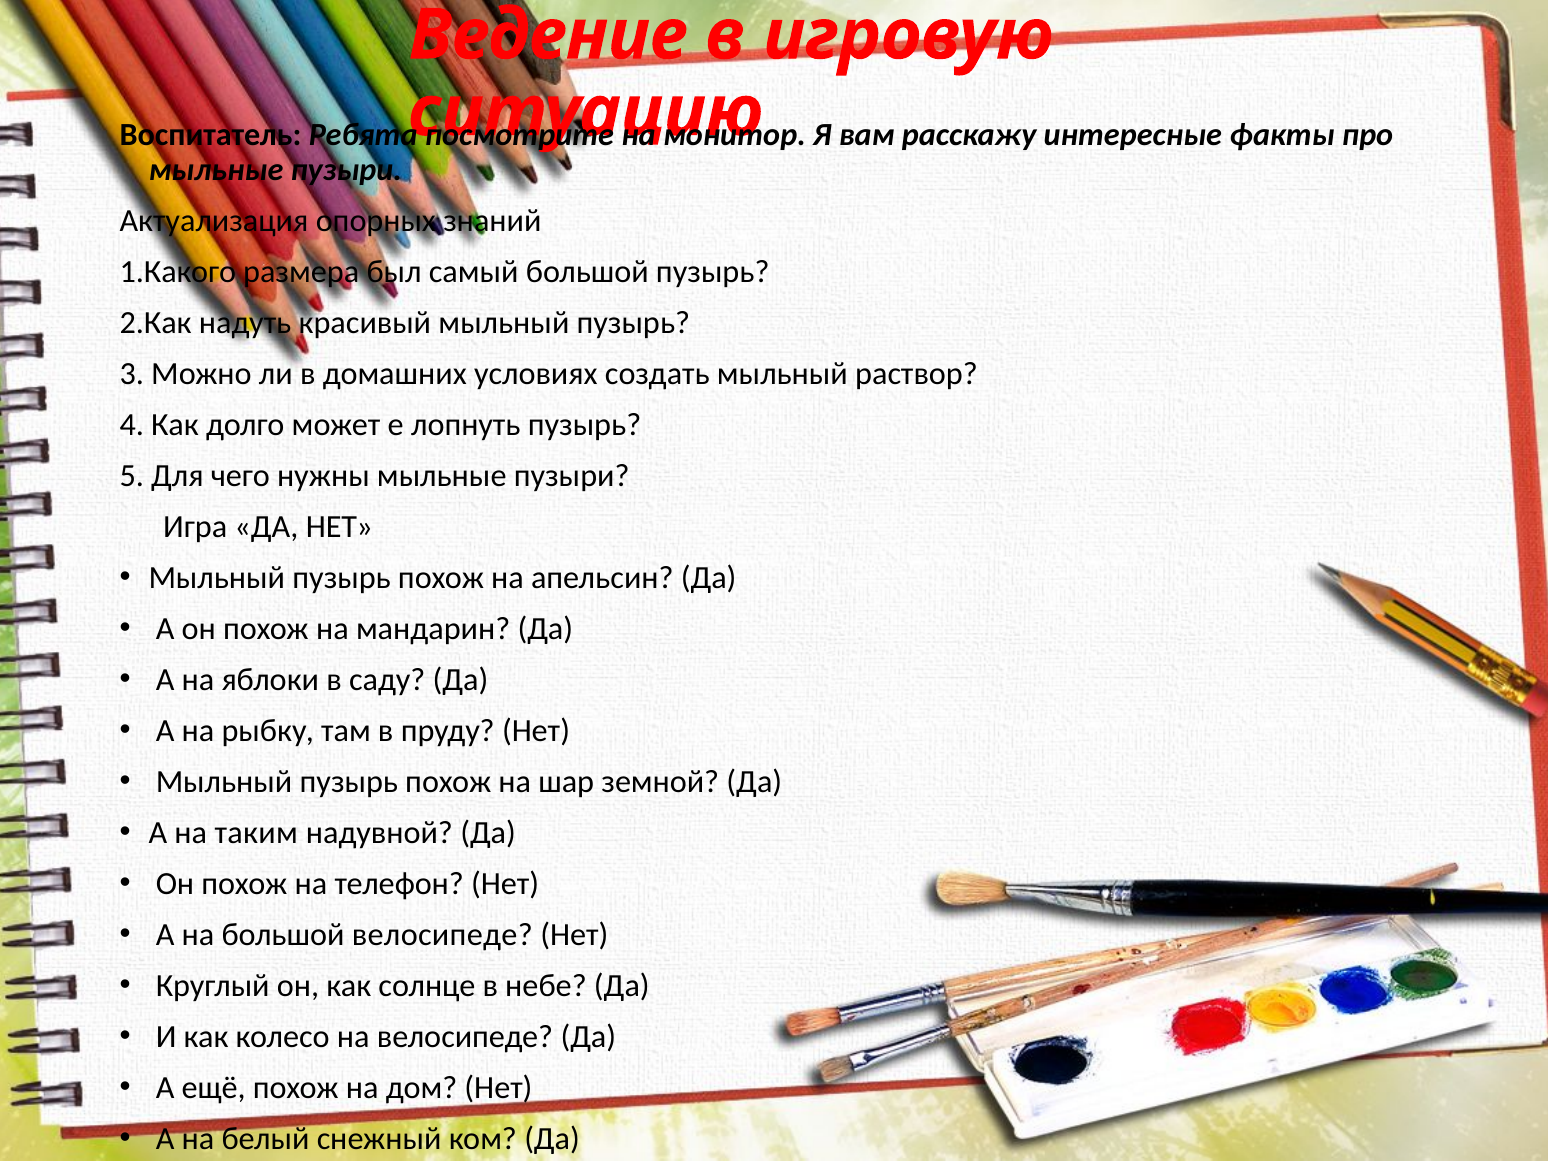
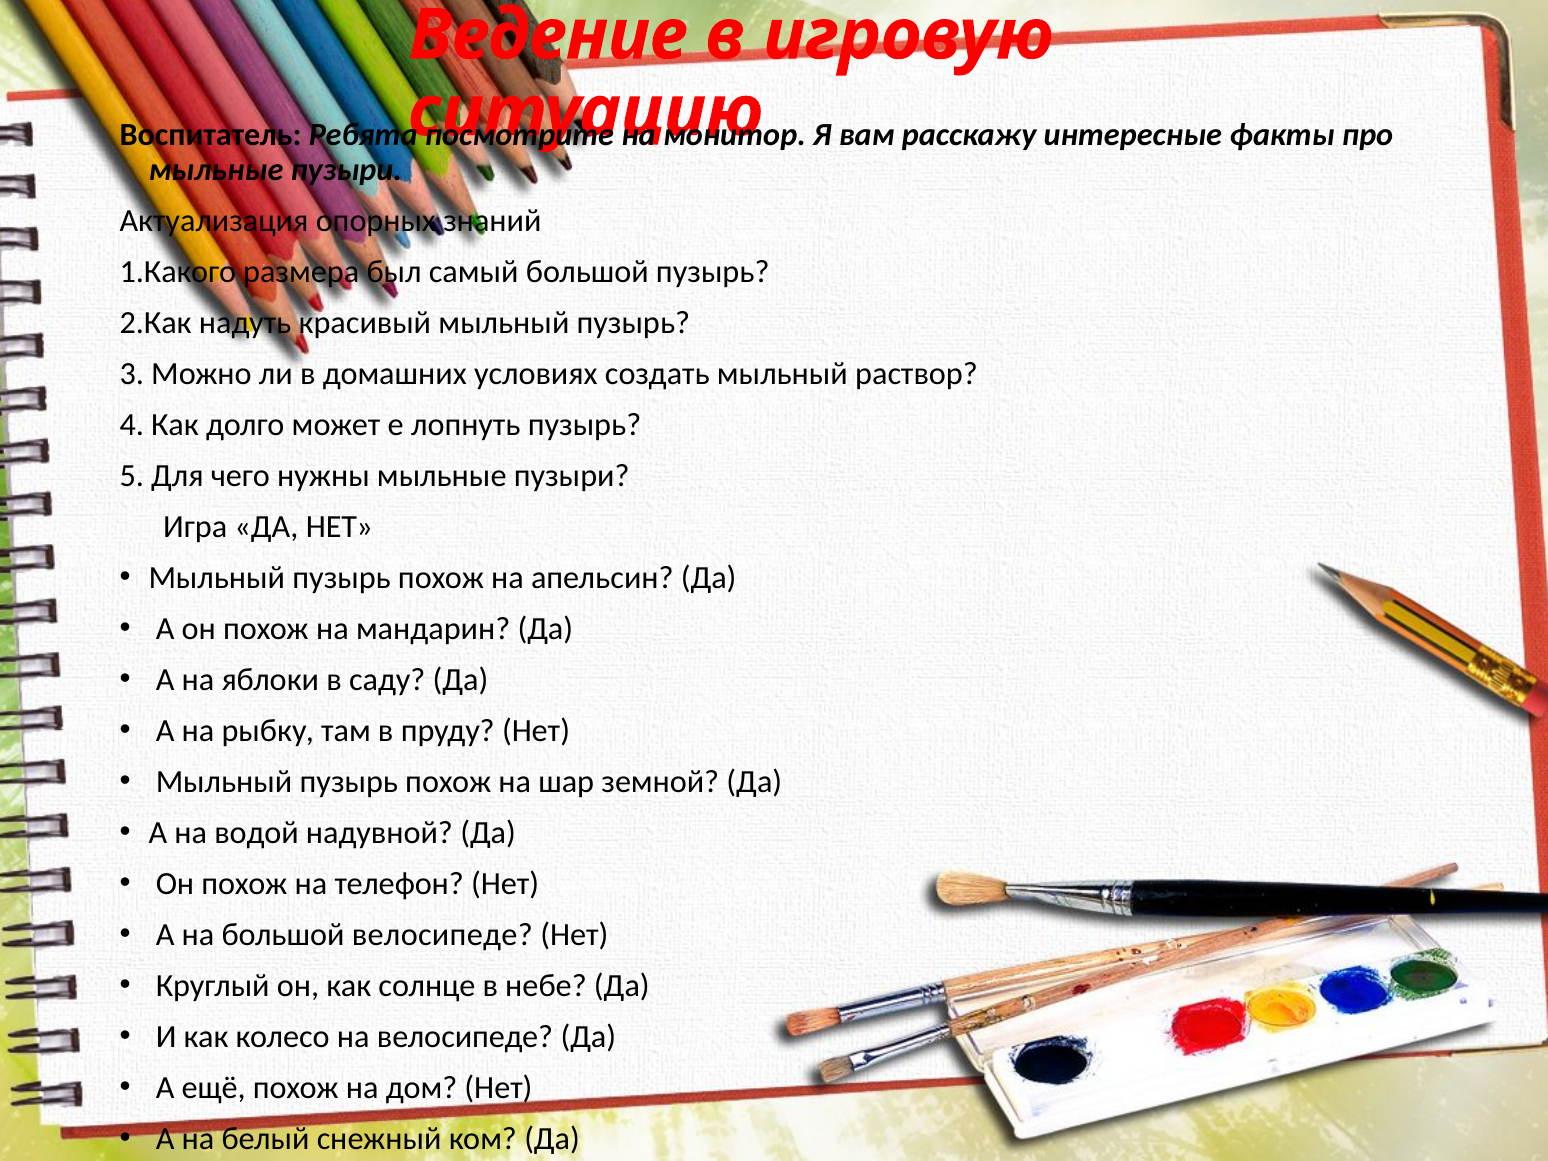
таким: таким -> водой (257, 833)
